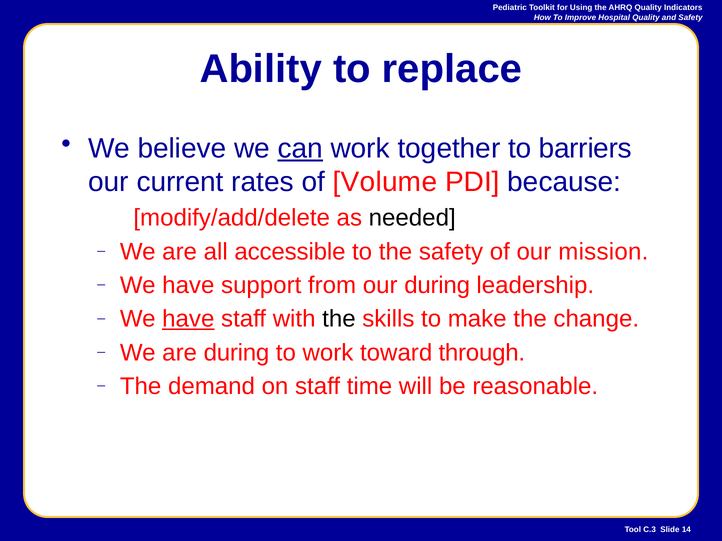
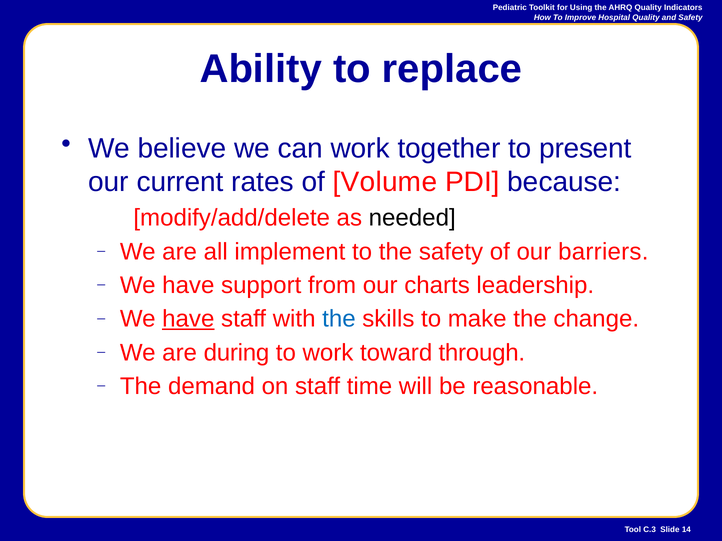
can underline: present -> none (300, 149)
barriers: barriers -> present (585, 149)
accessible: accessible -> implement (290, 252)
mission: mission -> barriers (603, 252)
our during: during -> charts (437, 286)
the colour: black -> blue (339, 319)
